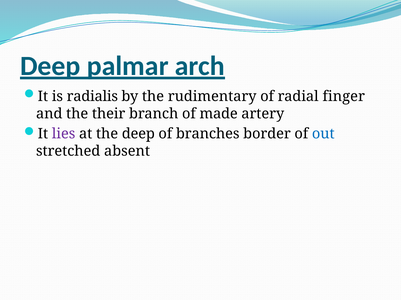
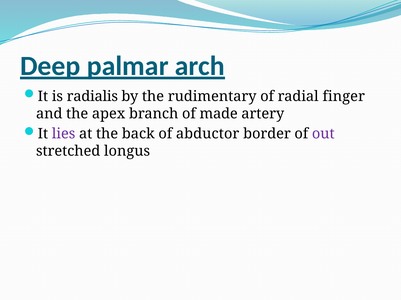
their: their -> apex (109, 114)
the deep: deep -> back (138, 134)
branches: branches -> abductor (208, 134)
out colour: blue -> purple (323, 134)
absent: absent -> longus (127, 152)
